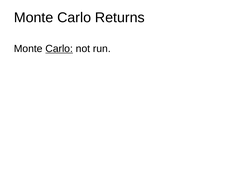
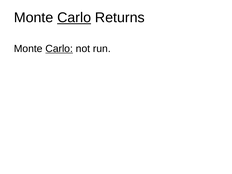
Carlo underline: none -> present (74, 18)
